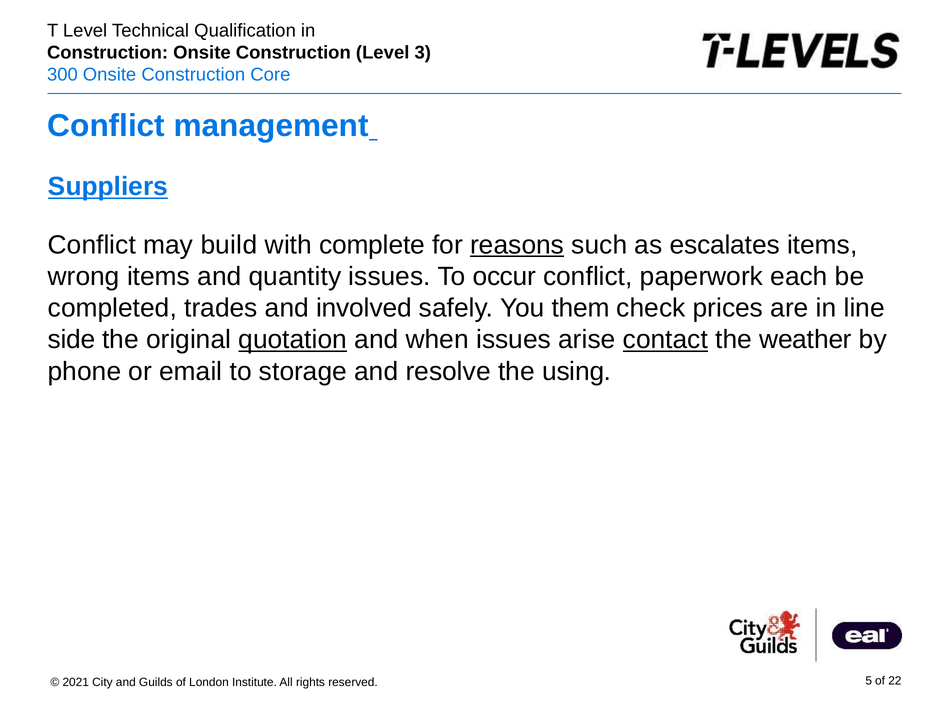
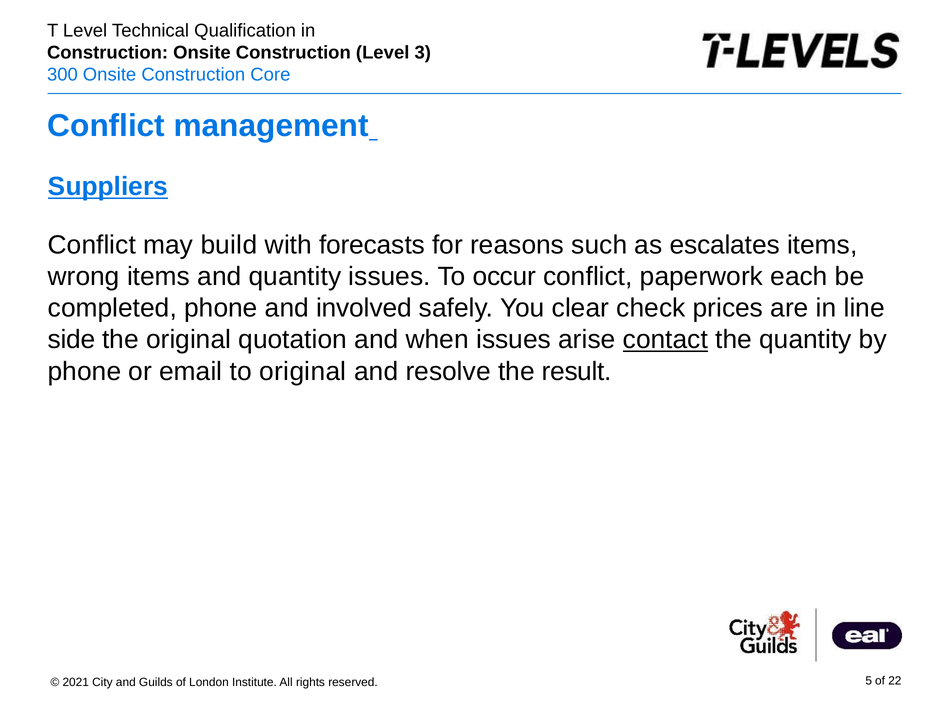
complete: complete -> forecasts (372, 245)
reasons underline: present -> none (517, 245)
completed trades: trades -> phone (221, 308)
them: them -> clear (580, 308)
quotation underline: present -> none (293, 340)
the weather: weather -> quantity (805, 340)
to storage: storage -> original (303, 371)
using: using -> result (577, 371)
